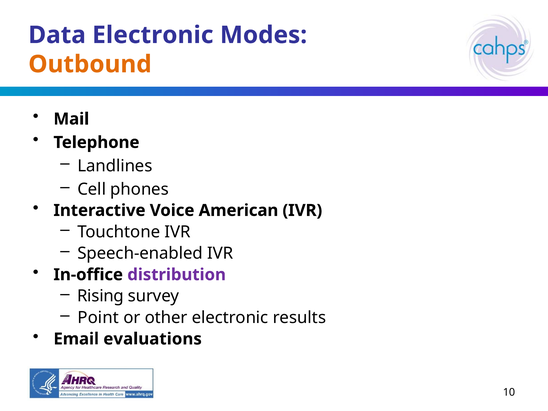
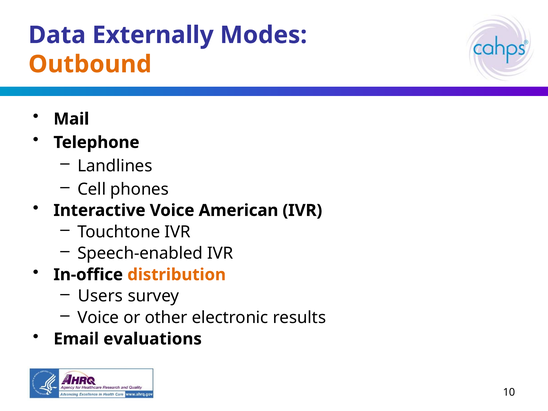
Data Electronic: Electronic -> Externally (153, 35)
distribution colour: purple -> orange (177, 275)
Rising: Rising -> Users (100, 296)
Point: Point -> Voice (98, 318)
